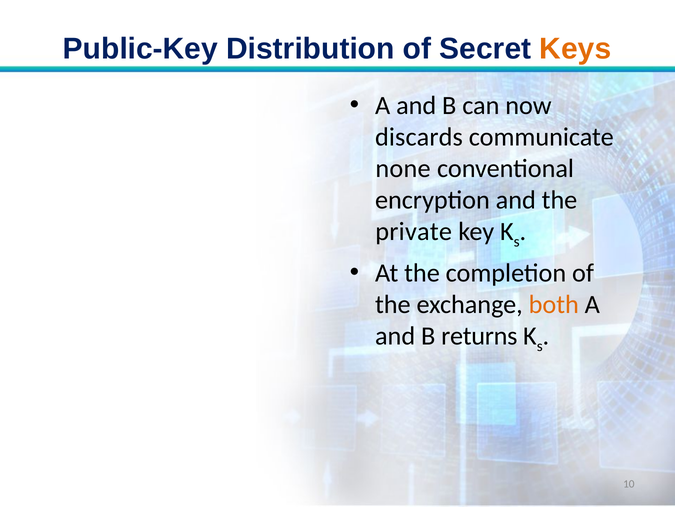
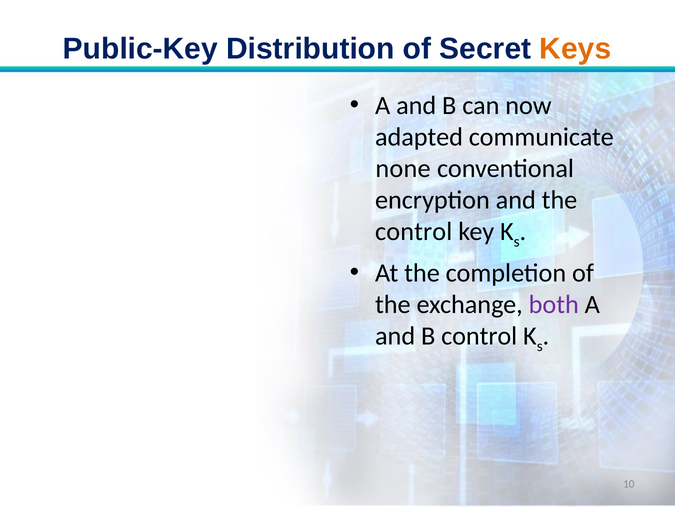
discards: discards -> adapted (419, 137)
private: private -> control (414, 231)
both colour: orange -> purple (554, 304)
B returns: returns -> control (479, 336)
